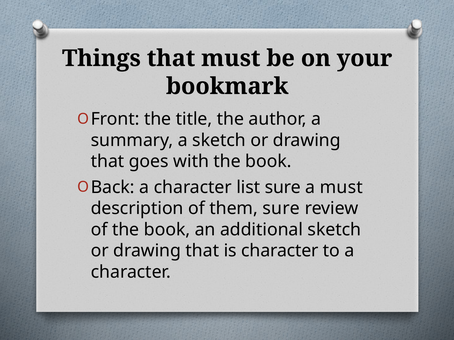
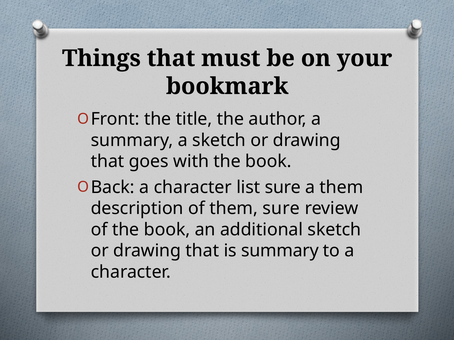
a must: must -> them (341, 187)
is character: character -> summary (280, 251)
